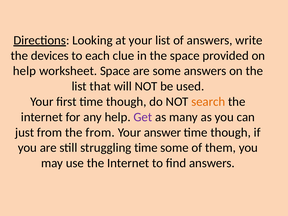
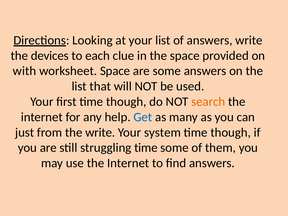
help: help -> with (25, 71)
Get colour: purple -> blue (143, 117)
the from: from -> write (100, 132)
answer: answer -> system (162, 132)
